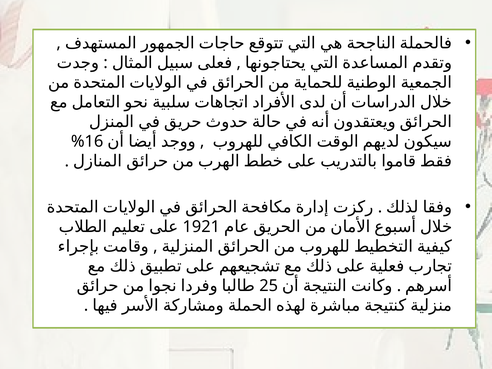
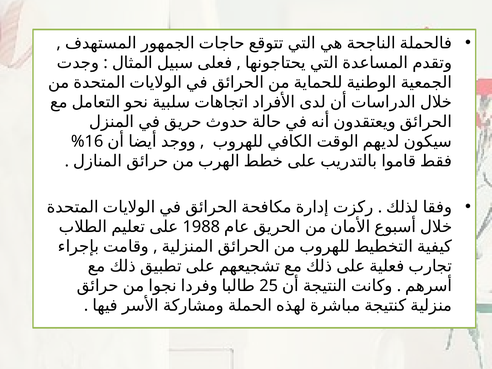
1921: 1921 -> 1988 (201, 227)
